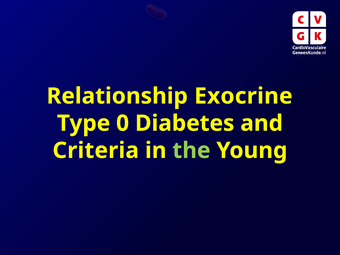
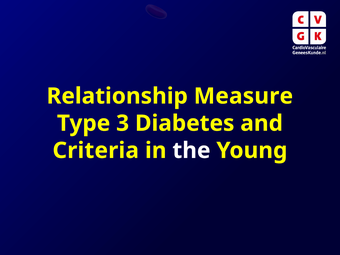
Exocrine: Exocrine -> Measure (243, 96)
0: 0 -> 3 (123, 123)
the colour: light green -> white (191, 151)
